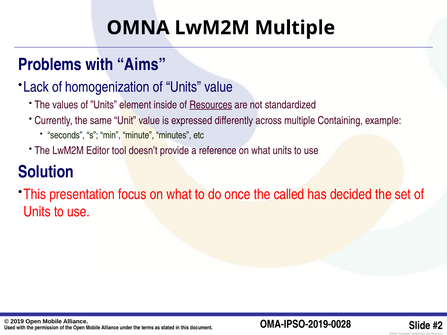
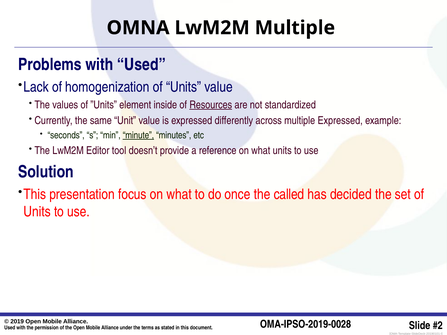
with Aims: Aims -> Used (141, 65)
multiple Containing: Containing -> Expressed (340, 121)
minute underline: none -> present (138, 135)
